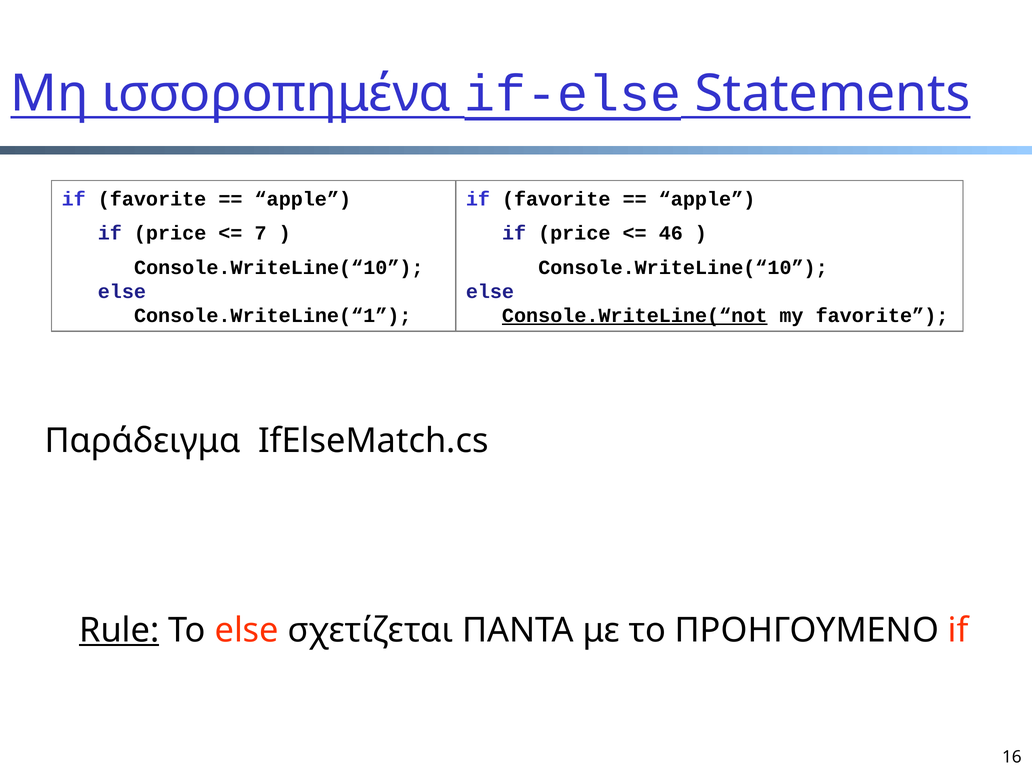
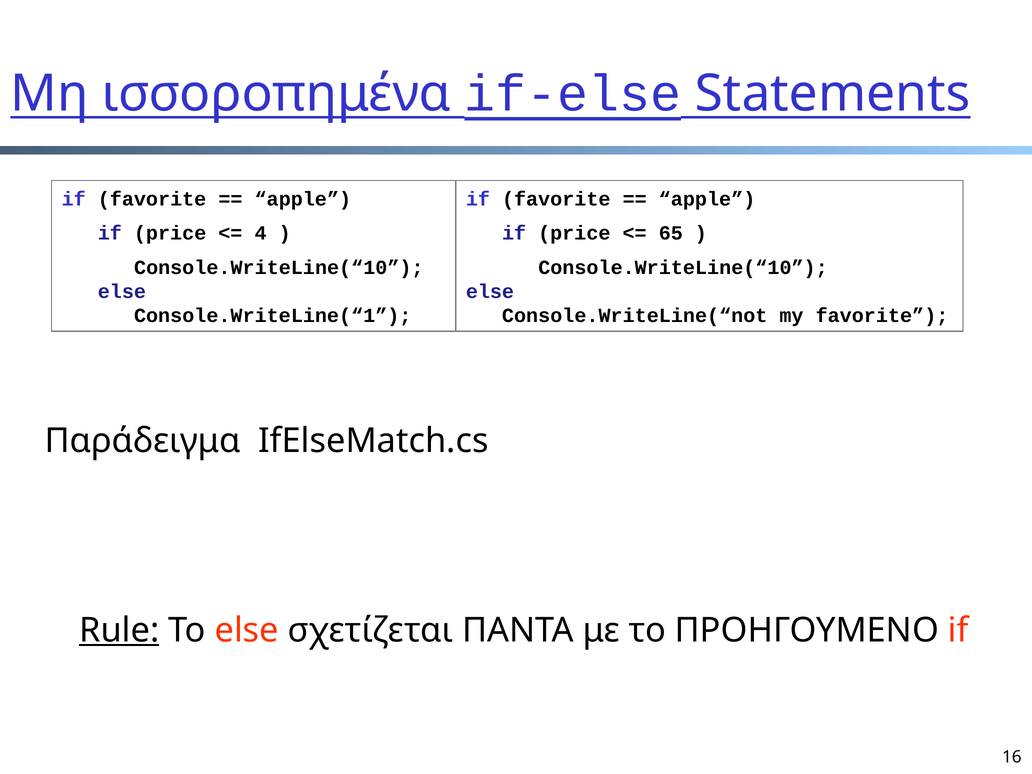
7: 7 -> 4 (261, 233)
46: 46 -> 65 (671, 233)
Console.WriteLine(“not underline: present -> none (635, 316)
